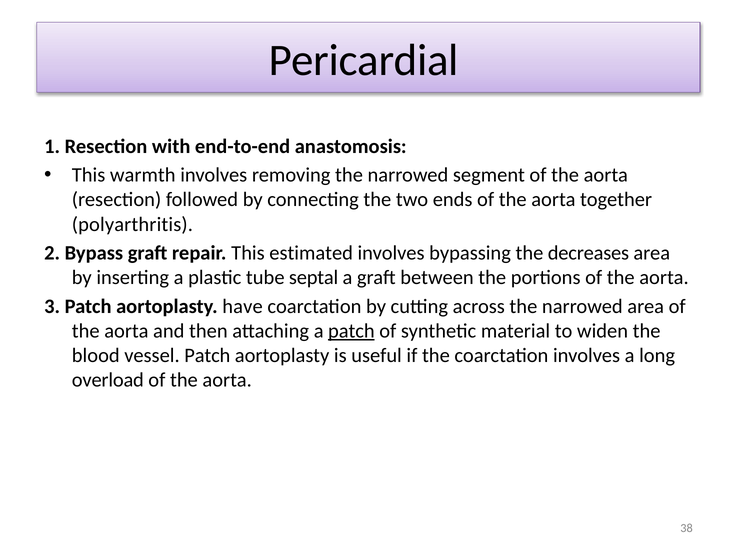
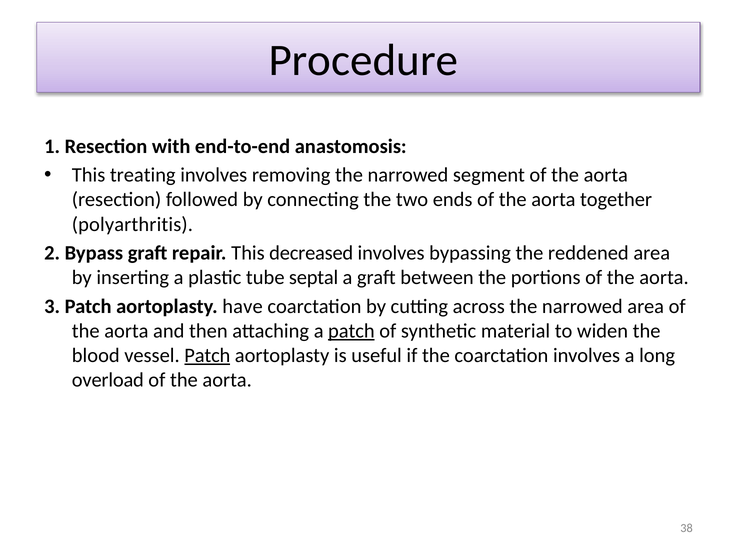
Pericardial: Pericardial -> Procedure (363, 60)
warmth: warmth -> treating (143, 175)
estimated: estimated -> decreased (311, 253)
decreases: decreases -> reddened (588, 253)
Patch underline: none -> present (207, 355)
